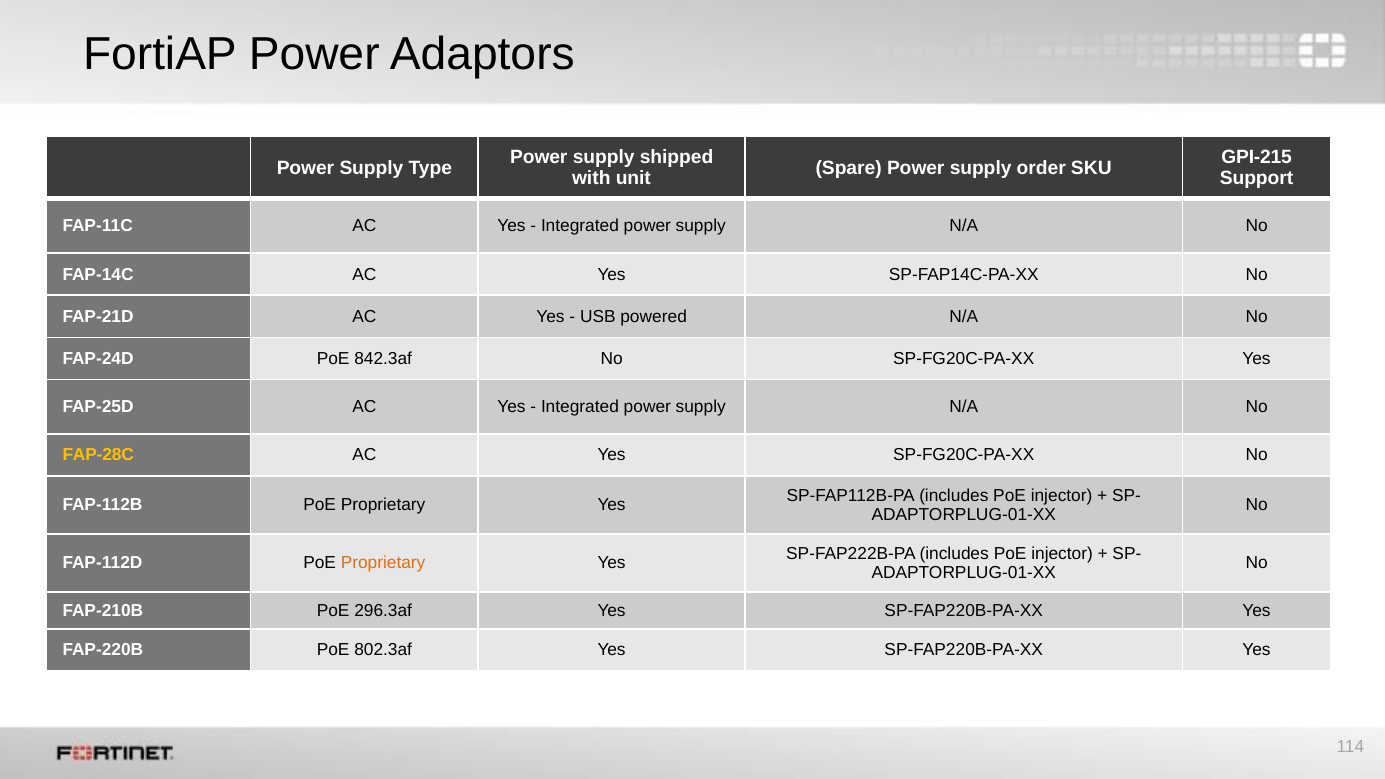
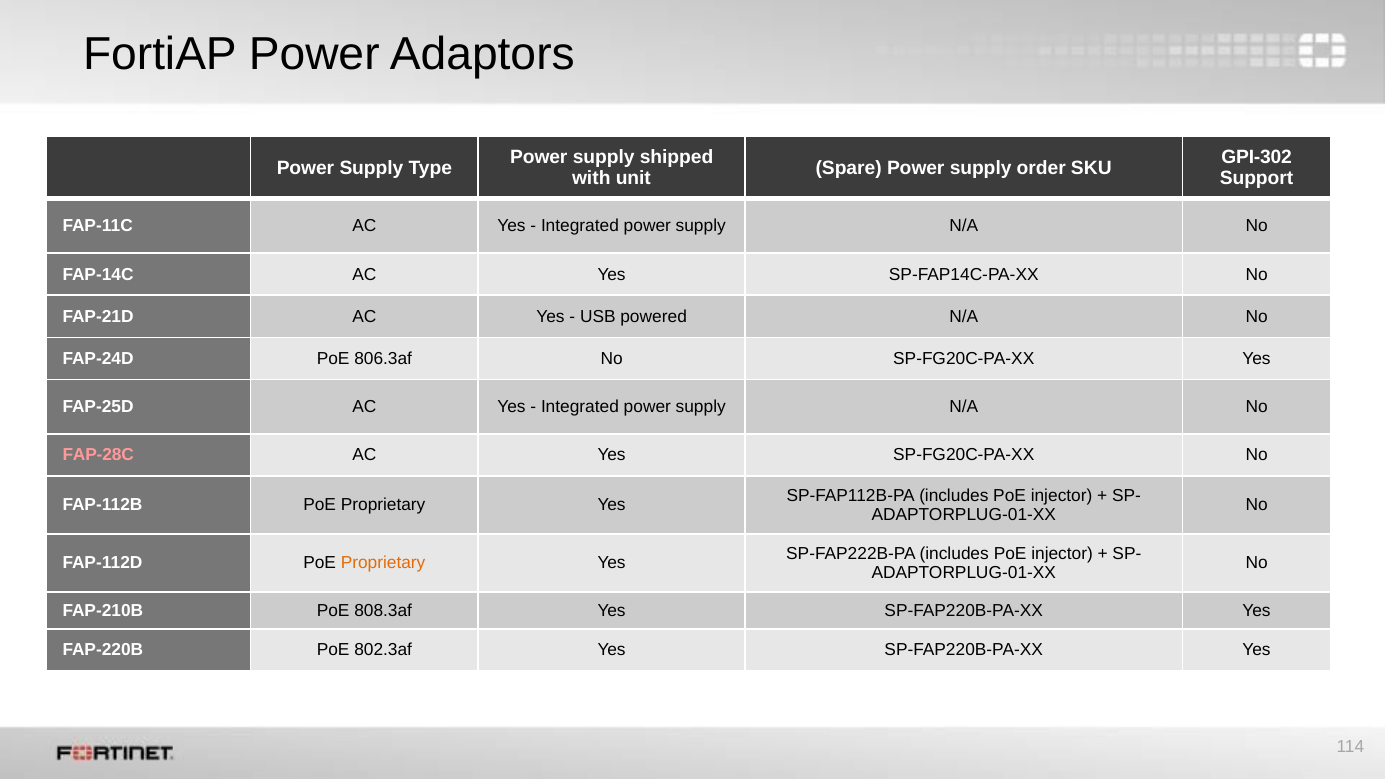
GPI-215: GPI-215 -> GPI-302 (1257, 157)
842.3af: 842.3af -> 806.3af (383, 359)
FAP-28C colour: yellow -> pink (98, 455)
296.3af: 296.3af -> 808.3af (383, 611)
